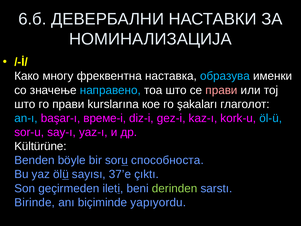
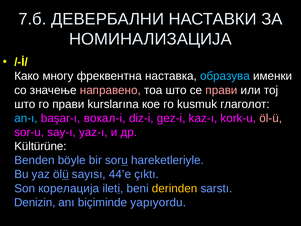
6.б: 6.б -> 7.б (32, 19)
направено colour: light blue -> pink (110, 90)
şakaları: şakaları -> kusmuk (197, 104)
време-i: време-i -> вокал-i (105, 118)
öl-ü colour: light blue -> pink (271, 118)
способноста: способноста -> hareketleriyle (168, 160)
37’e: 37’e -> 44’e (120, 174)
geçirmeden: geçirmeden -> корелација (69, 188)
derinden colour: light green -> yellow (175, 188)
Birinde: Birinde -> Denizin (35, 202)
